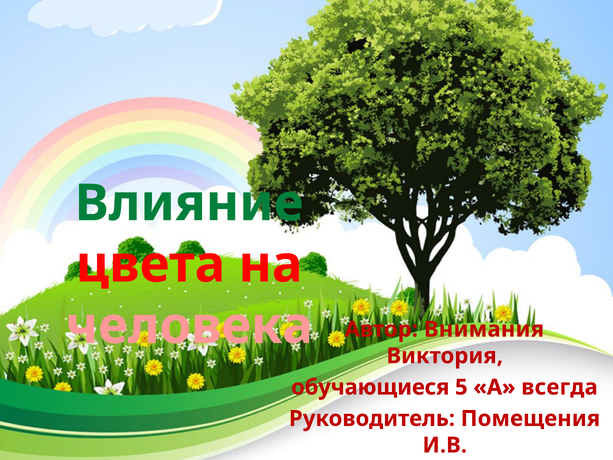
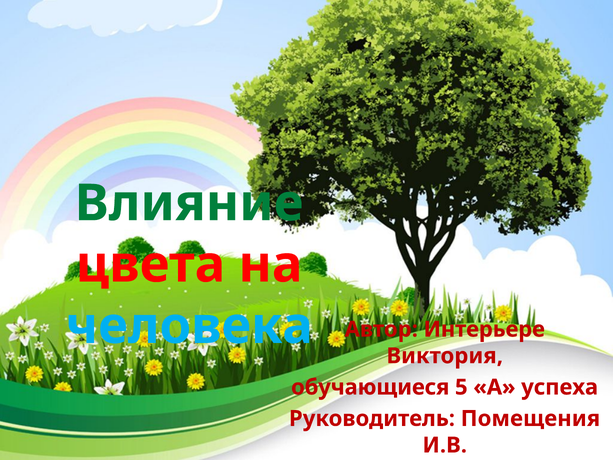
человека colour: pink -> light blue (189, 326)
Внимания: Внимания -> Интерьере (484, 329)
всегда: всегда -> успеха (560, 387)
